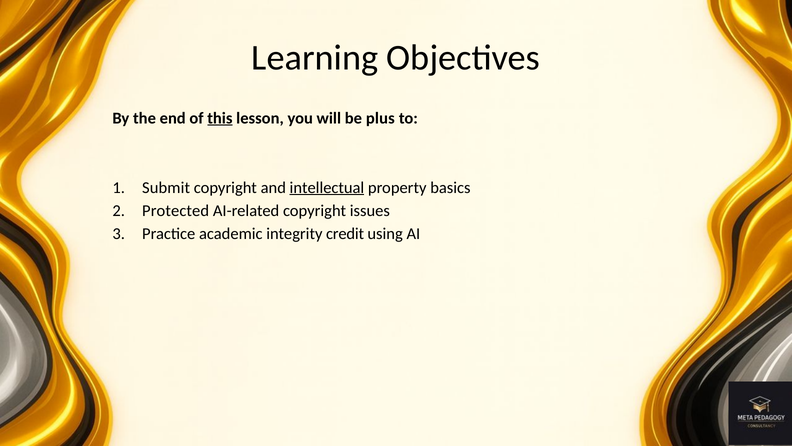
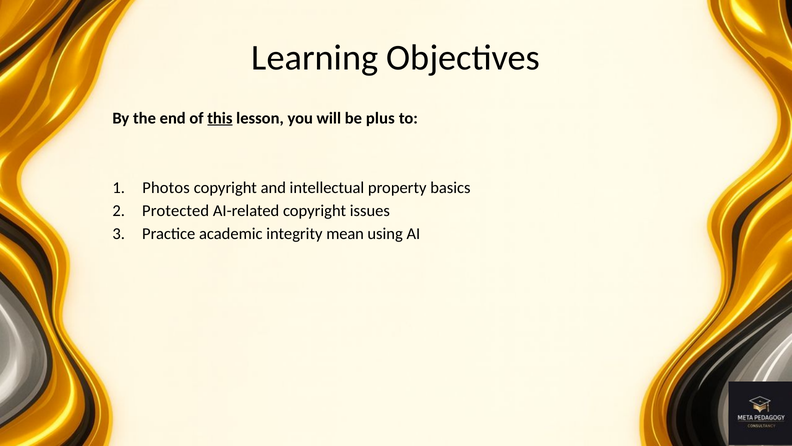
Submit: Submit -> Photos (166, 187)
intellectual underline: present -> none (327, 187)
credit: credit -> mean (345, 234)
